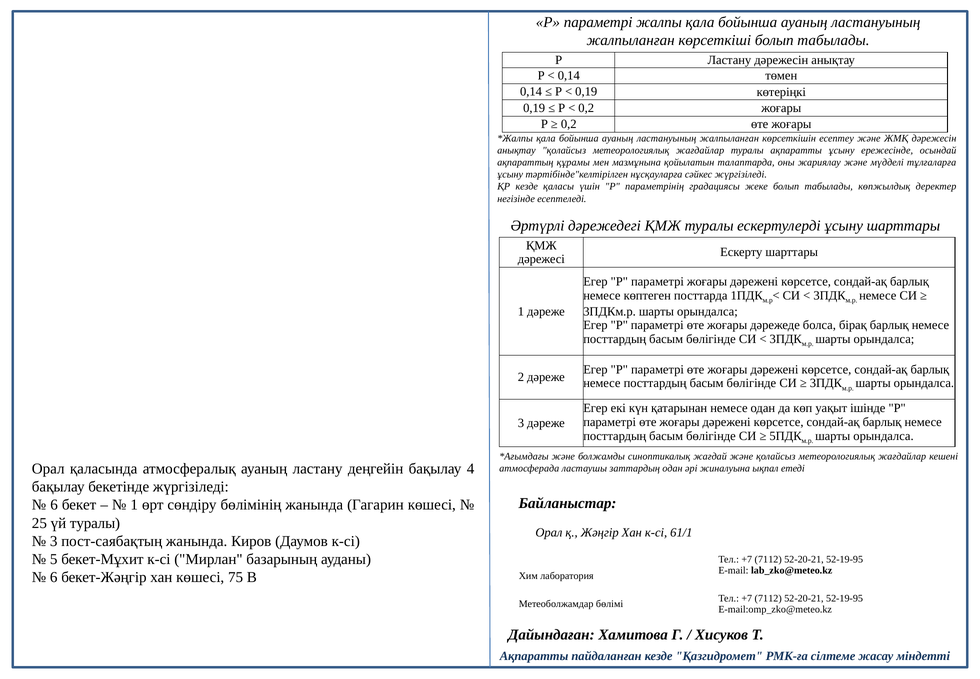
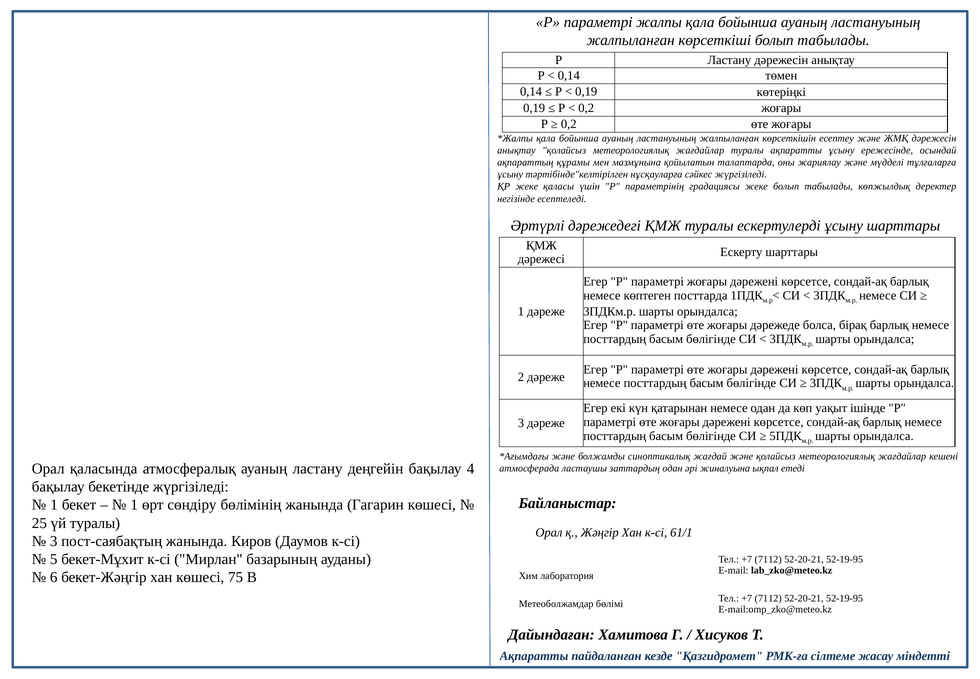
ҚР кезде: кезде -> жеке (527, 187)
6: 6 -> 1 (54, 505)
